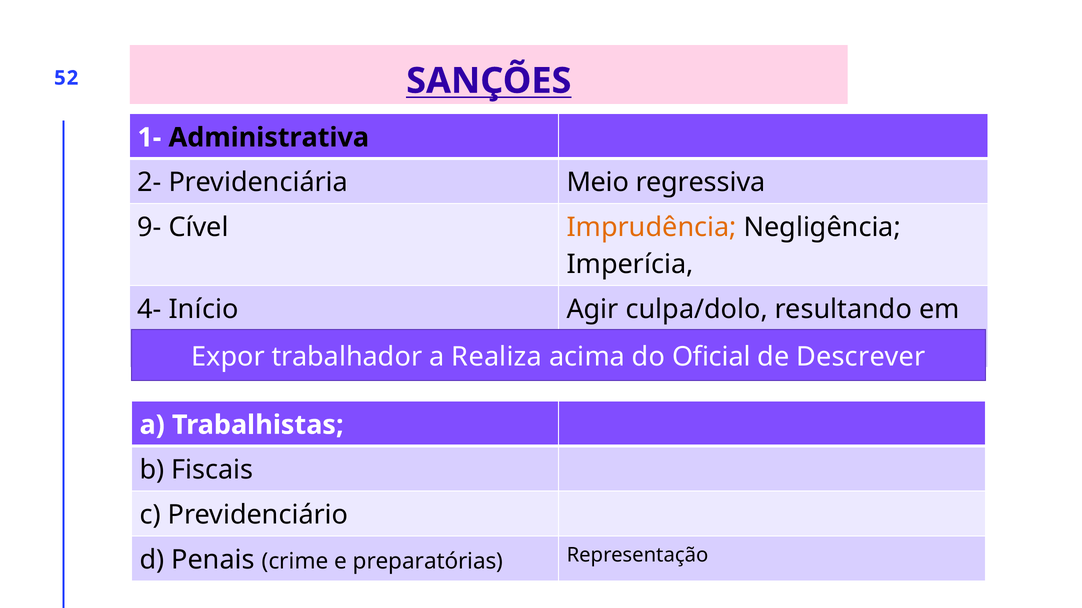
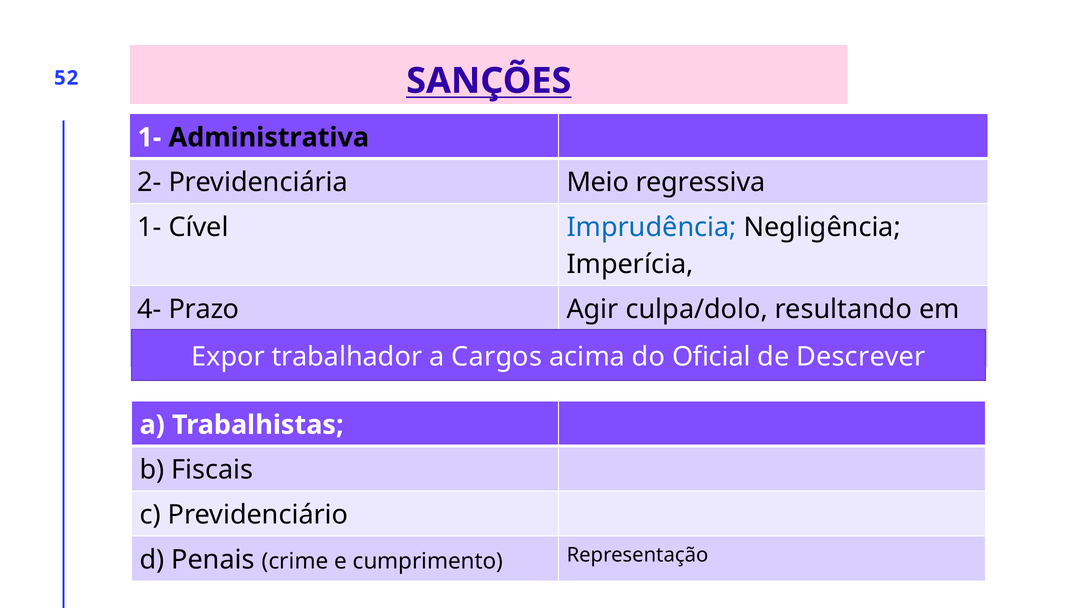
9-: 9- -> 1- (150, 228)
Imprudência colour: orange -> blue (652, 228)
Início: Início -> Prazo (204, 310)
Realiza: Realiza -> Cargos (497, 357)
preparatórias: preparatórias -> cumprimento (428, 562)
